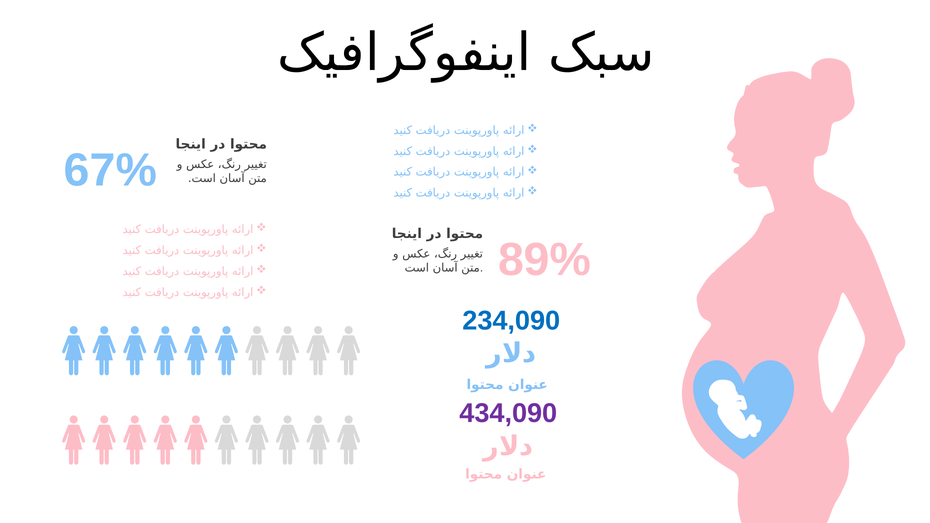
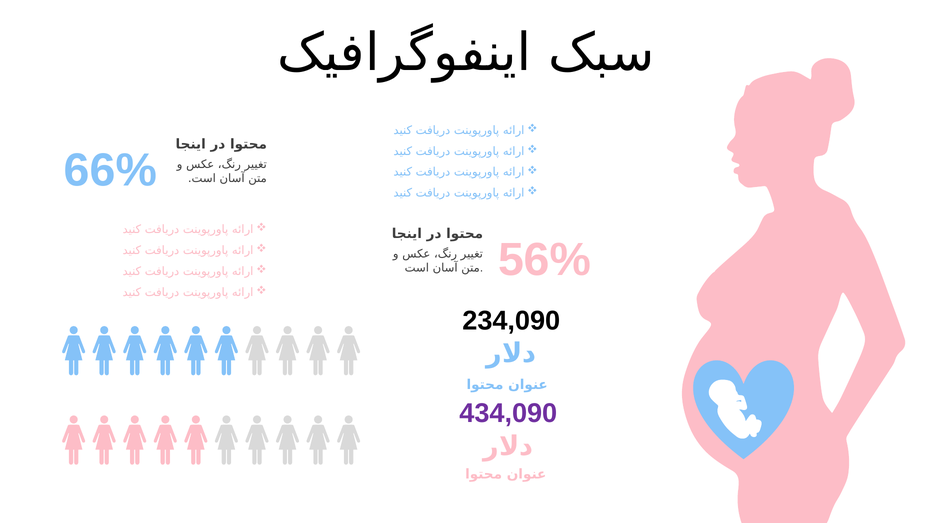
67%: 67% -> 66% (110, 170)
89%: 89% -> 56% (545, 260)
234,090 colour: blue -> black (511, 321)
